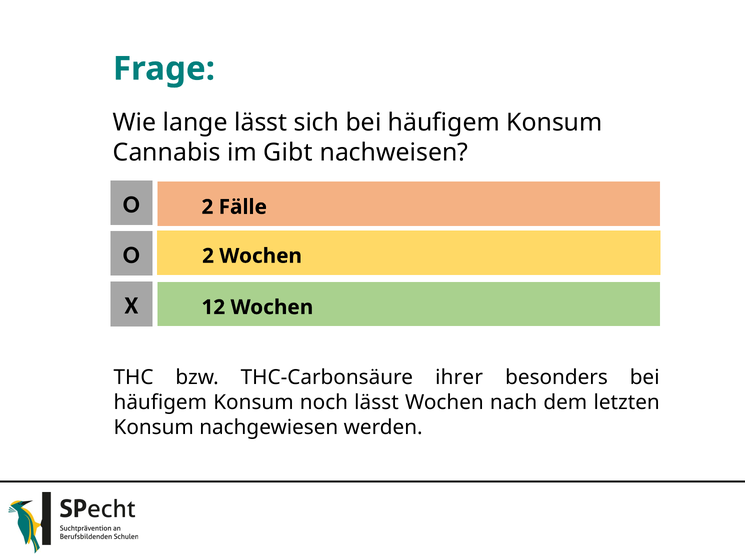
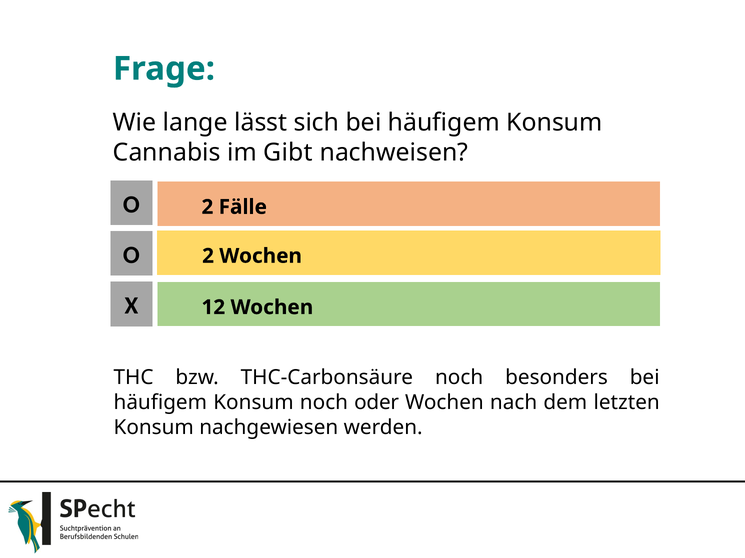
THC-Carbonsäure ihrer: ihrer -> noch (459, 378)
noch lässt: lässt -> oder (377, 403)
